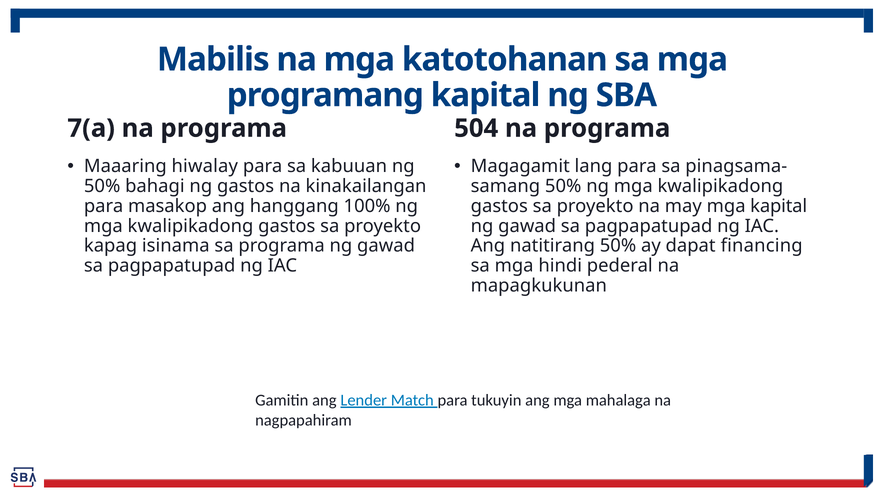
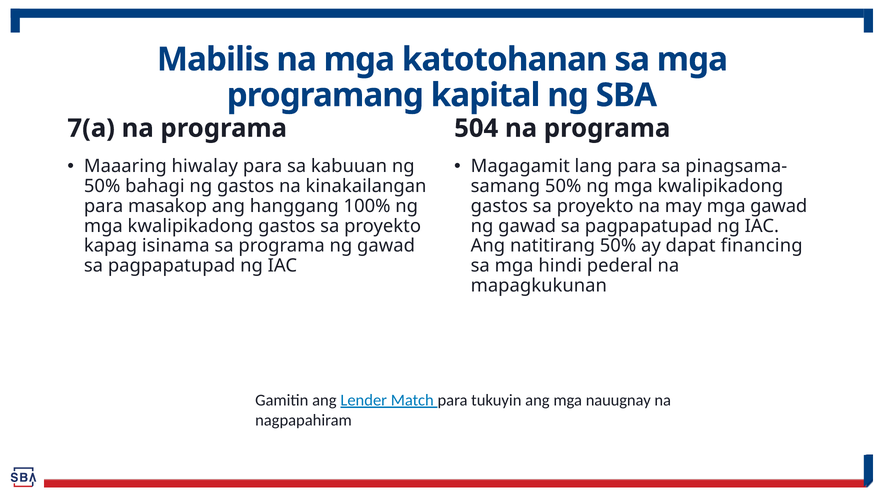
mga kapital: kapital -> gawad (779, 206)
mahalaga: mahalaga -> nauugnay (618, 400)
